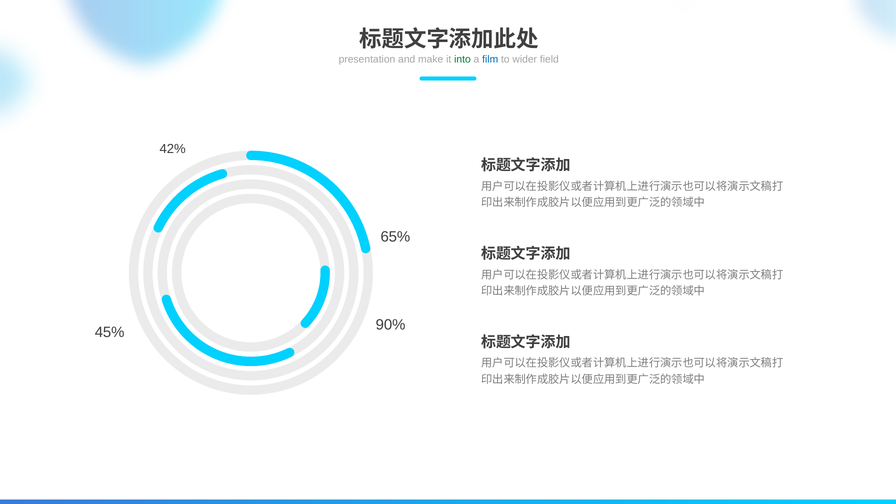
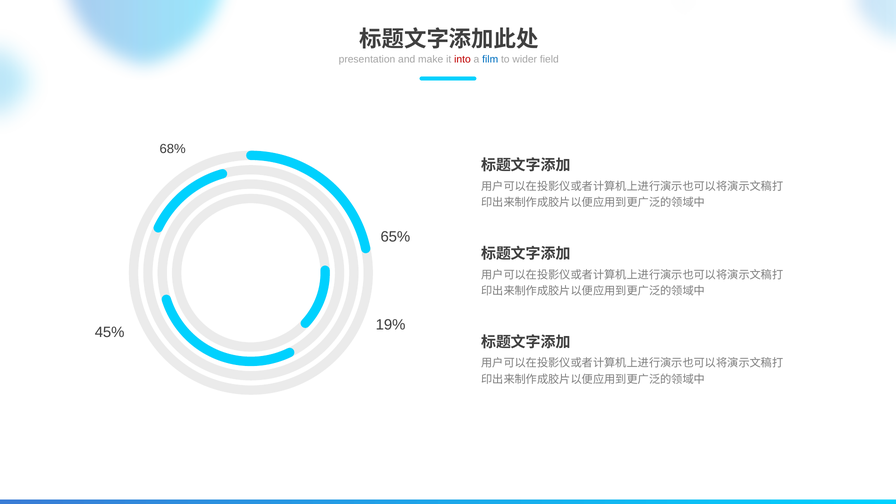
into colour: green -> red (462, 59)
42%: 42% -> 68% (173, 149)
90%: 90% -> 19% (391, 325)
